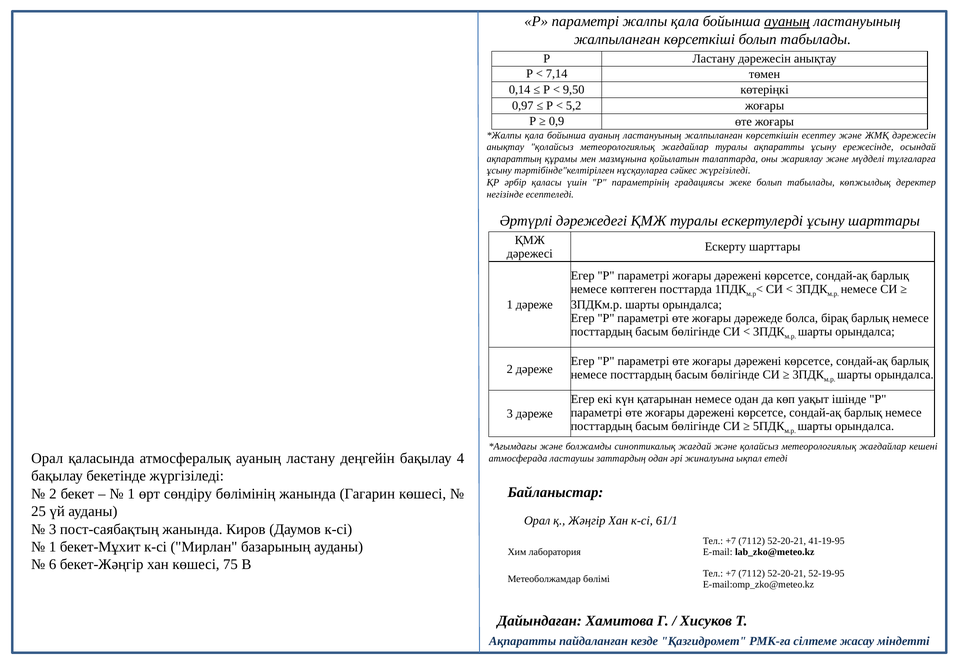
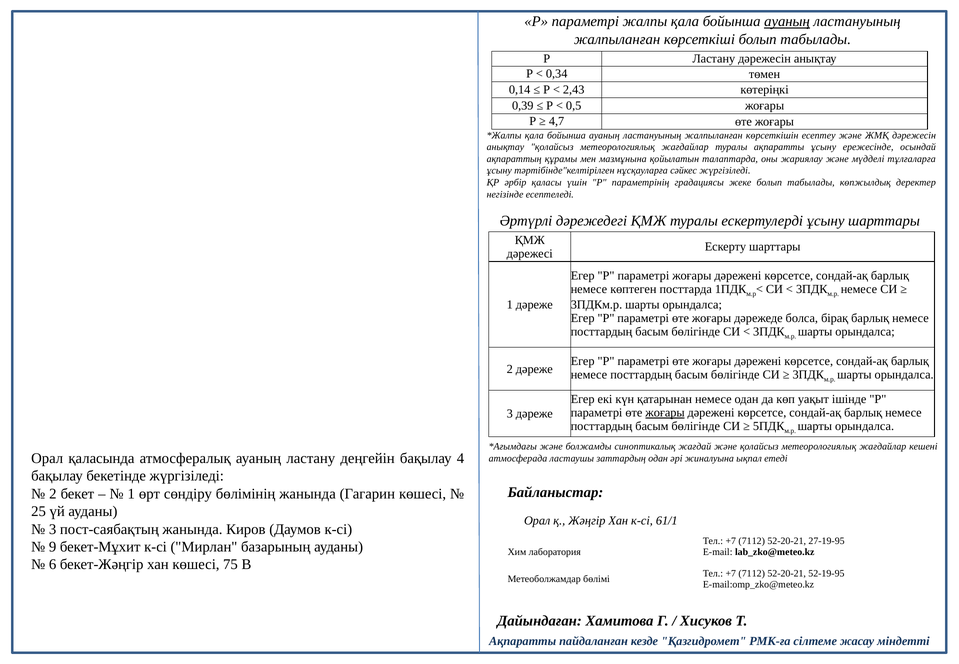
7,14: 7,14 -> 0,34 (557, 74)
9,50: 9,50 -> 2,43 (574, 90)
0,97: 0,97 -> 0,39 (523, 106)
5,2: 5,2 -> 0,5 (574, 106)
0,9: 0,9 -> 4,7 (557, 121)
жоғары underline: none -> present (665, 413)
41-19-95: 41-19-95 -> 27-19-95 (827, 541)
1: 1 -> 9 (53, 547)
